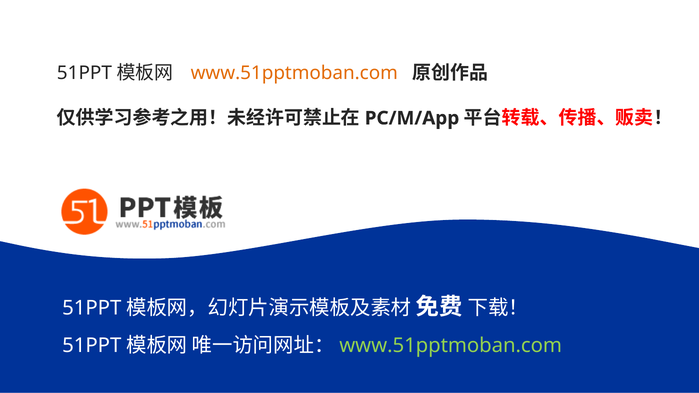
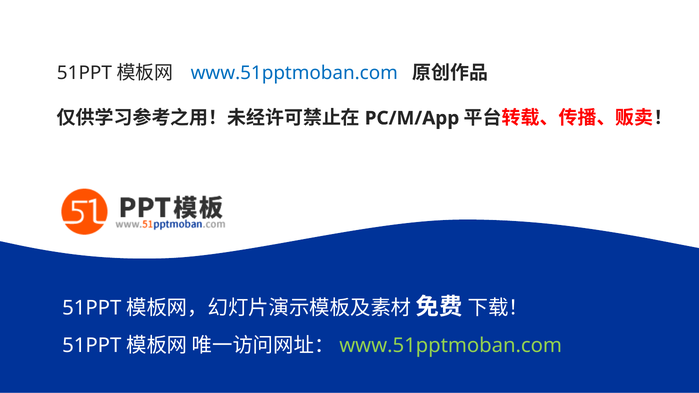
www.51pptmoban.com colour: orange -> blue (294, 73)
